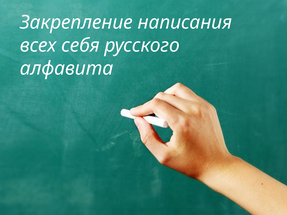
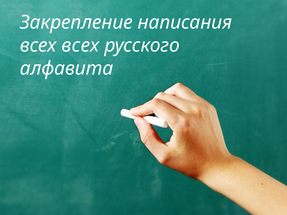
всех себя: себя -> всех (80, 45)
